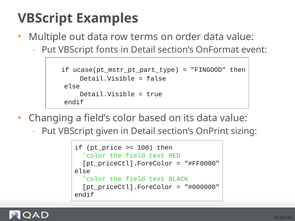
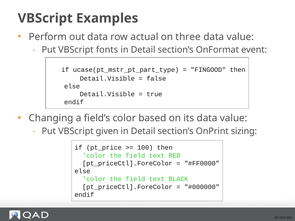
Multiple: Multiple -> Perform (48, 37)
terms: terms -> actual (144, 37)
order: order -> three (188, 37)
